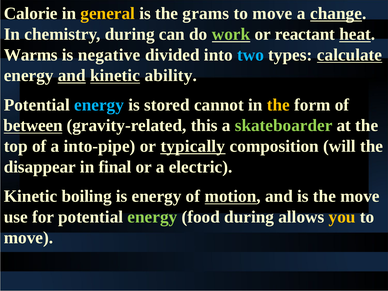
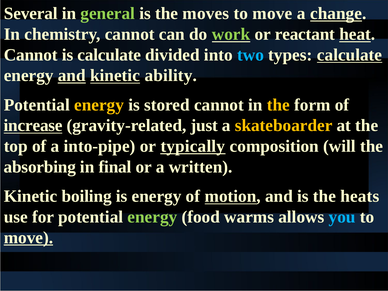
Calorie: Calorie -> Several (31, 13)
general colour: yellow -> light green (108, 13)
grams: grams -> moves (206, 13)
chemistry during: during -> cannot (130, 34)
Warms: Warms -> Cannot (31, 55)
is negative: negative -> calculate (109, 55)
energy colour: light blue -> yellow (99, 105)
between: between -> increase (33, 126)
this: this -> just (204, 126)
skateboarder colour: light green -> yellow (284, 126)
disappear: disappear -> absorbing (40, 167)
electric: electric -> written (201, 167)
the move: move -> heats (360, 196)
food during: during -> warms (249, 217)
you colour: yellow -> light blue (342, 217)
move underline: none -> present (28, 238)
